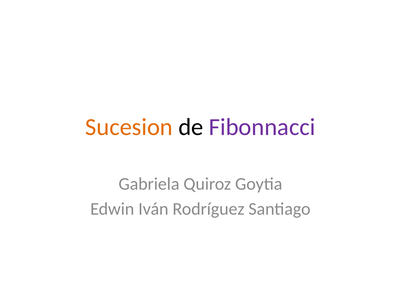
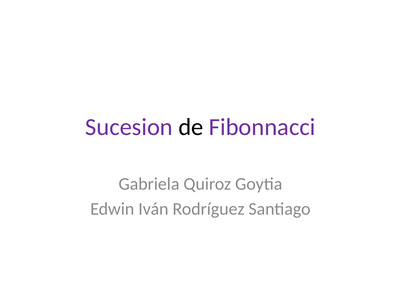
Sucesion colour: orange -> purple (129, 127)
